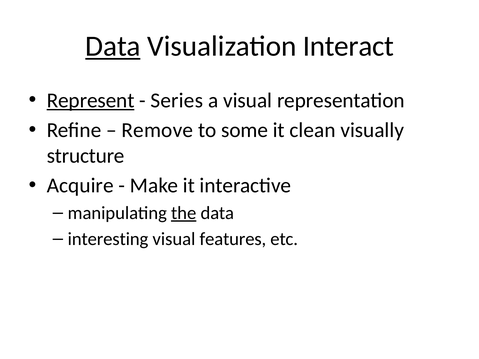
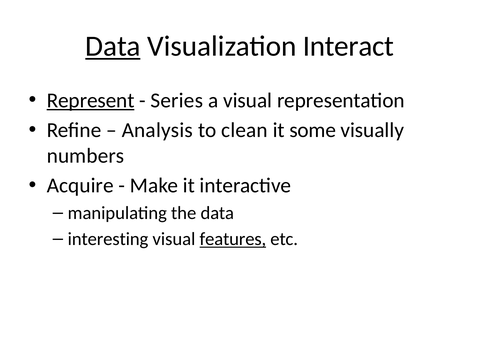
Remove: Remove -> Analysis (157, 130)
some: some -> clean (244, 130)
clean: clean -> some (313, 130)
structure: structure -> numbers (85, 156)
the underline: present -> none (184, 213)
features underline: none -> present (233, 239)
